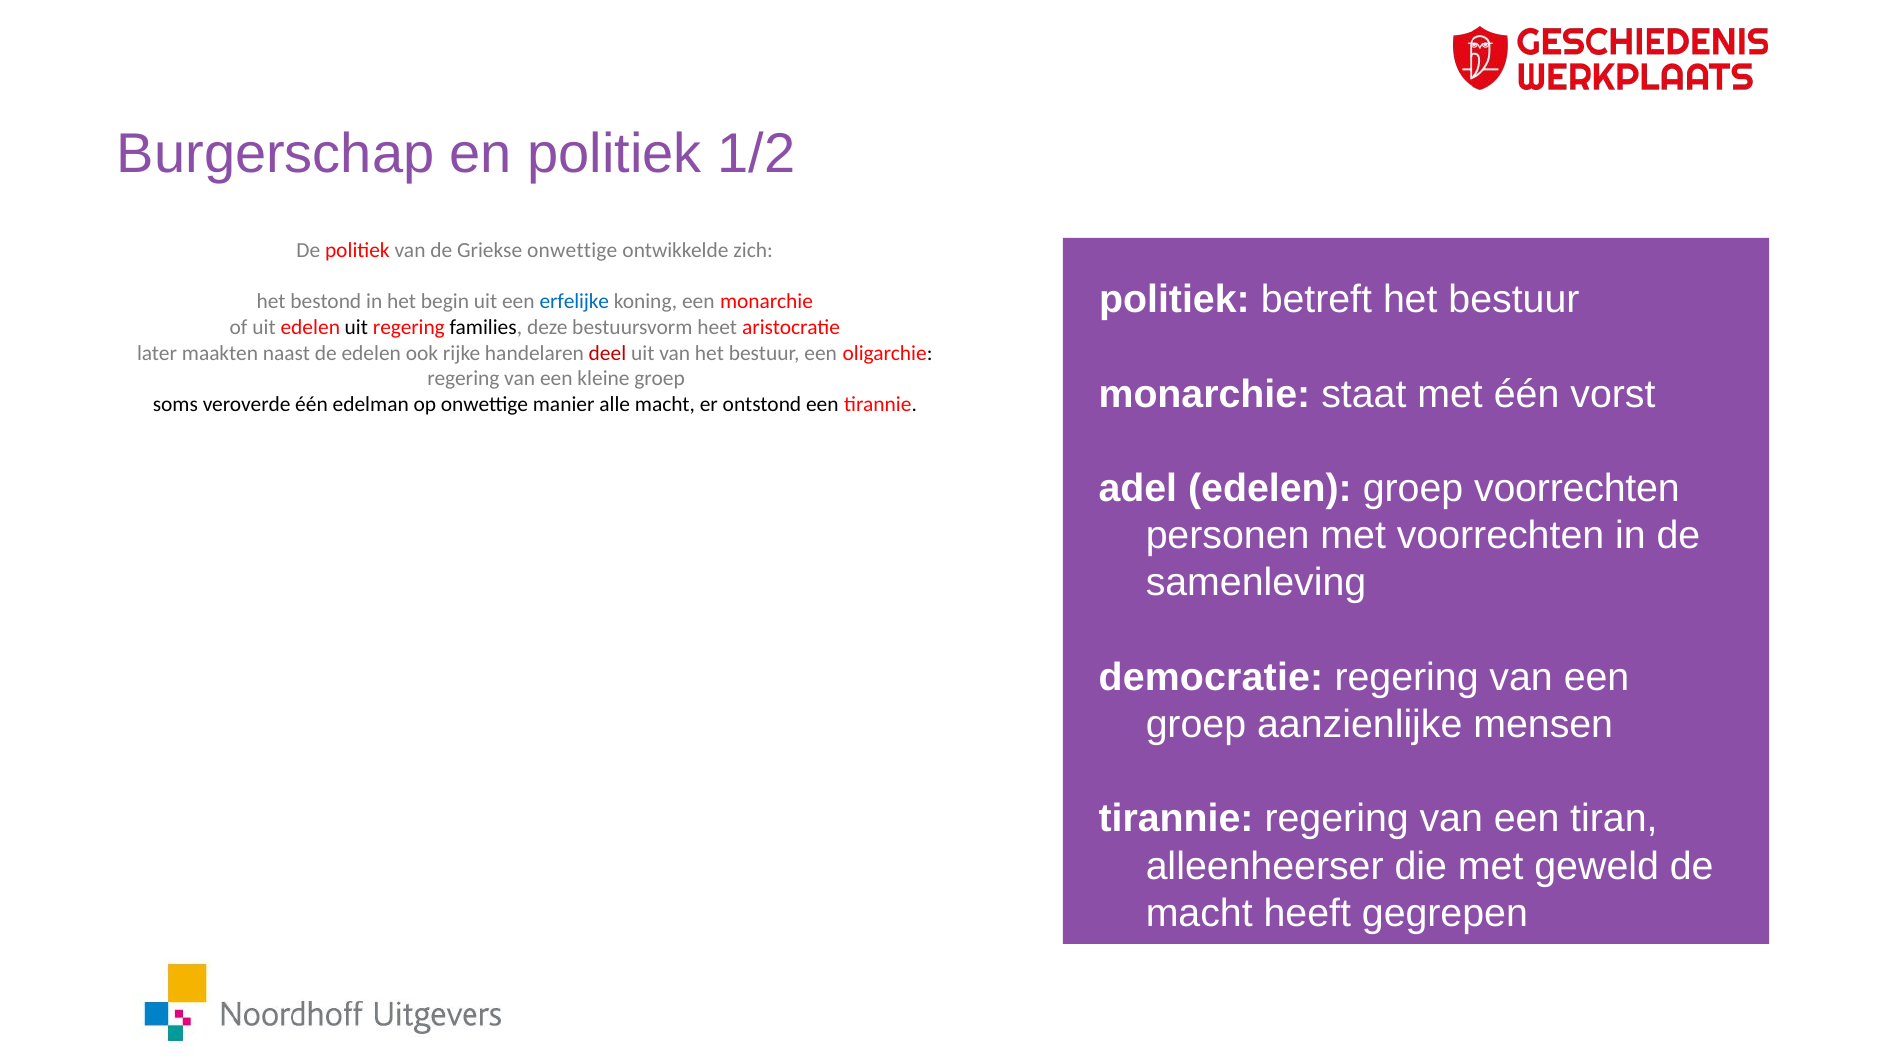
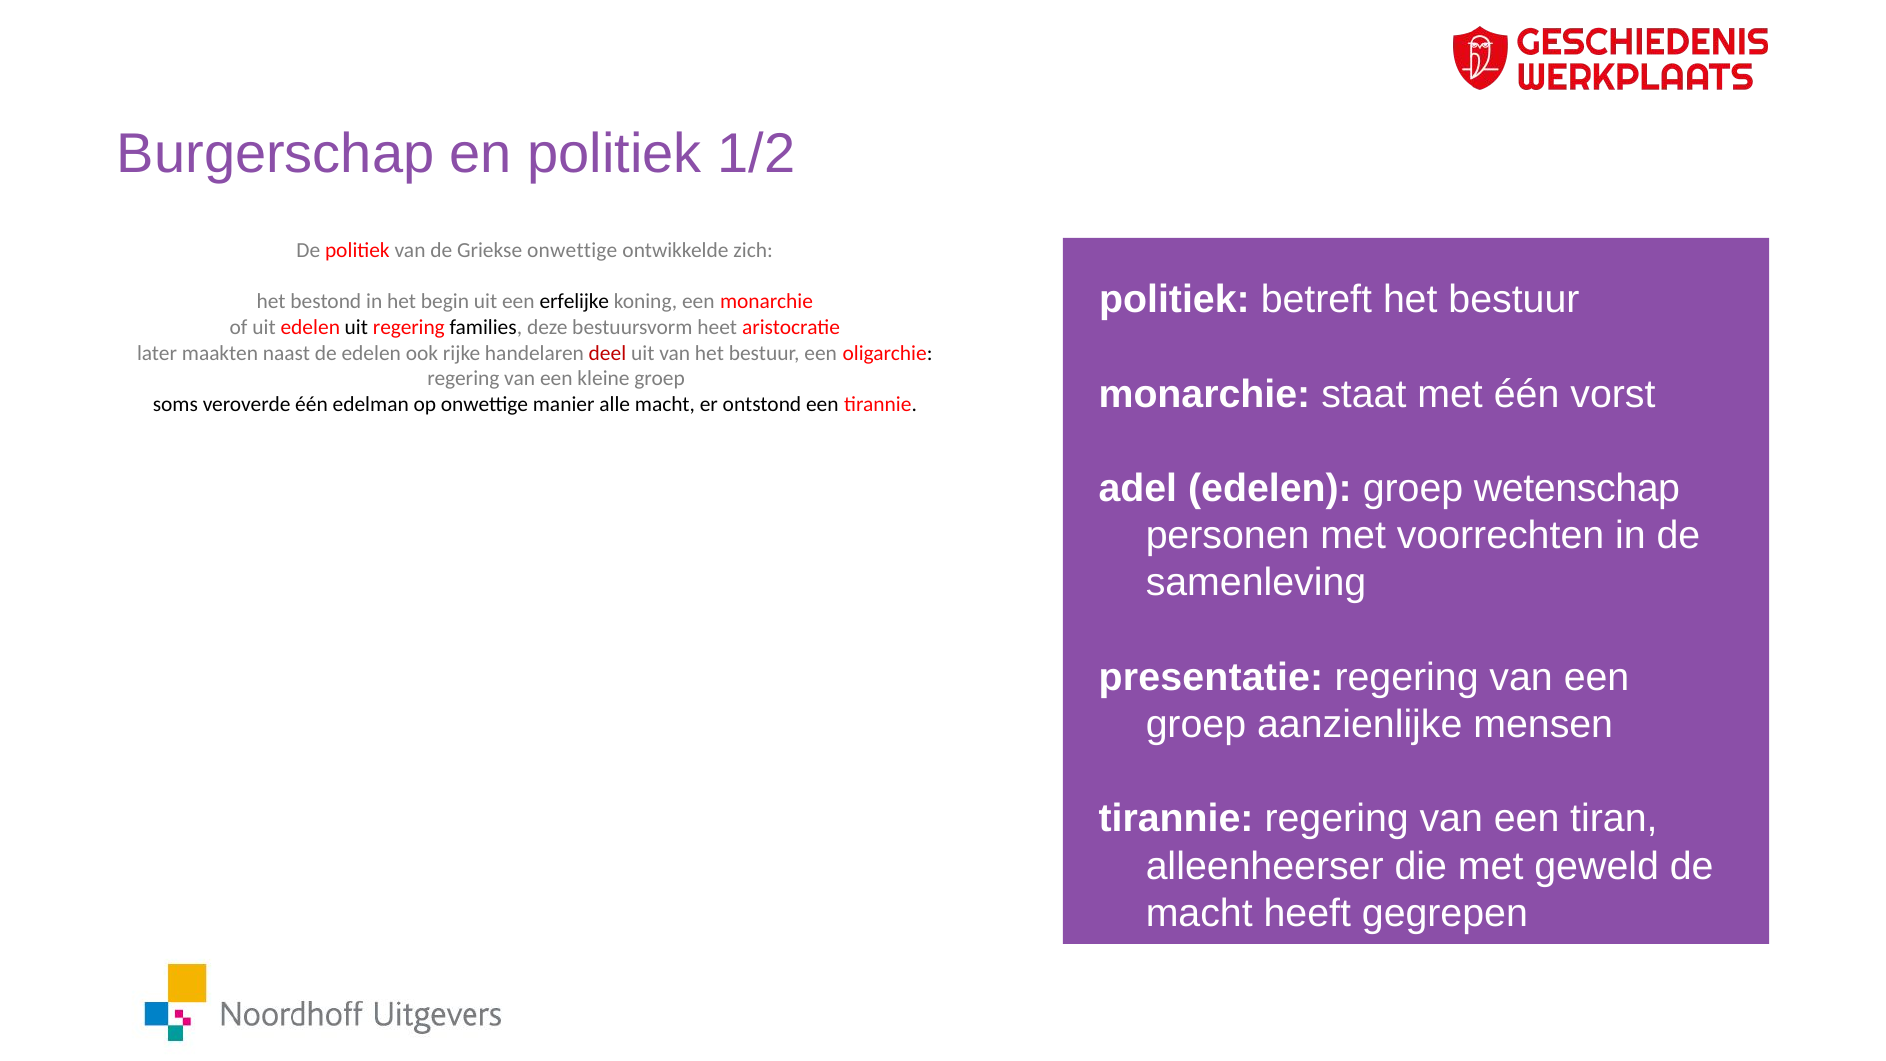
erfelijke colour: blue -> black (574, 302)
groep voorrechten: voorrechten -> wetenschap (1577, 489)
democratie: democratie -> presentatie (1211, 677)
